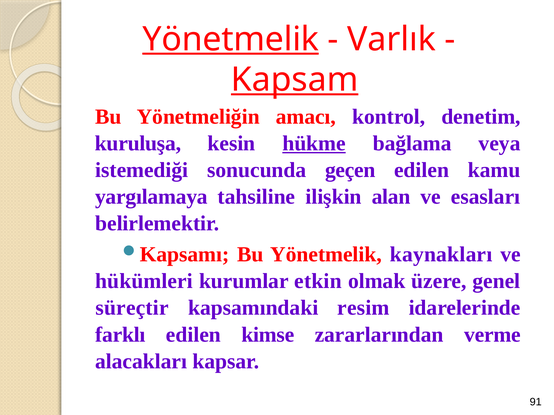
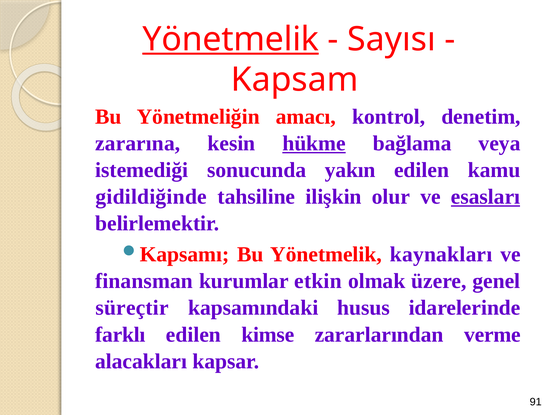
Varlık: Varlık -> Sayısı (392, 39)
Kapsam underline: present -> none (295, 80)
kuruluşa: kuruluşa -> zararına (138, 143)
geçen: geçen -> yakın (350, 170)
yargılamaya: yargılamaya -> gidildiğinde (151, 197)
alan: alan -> olur (391, 197)
esasları underline: none -> present (486, 197)
hükümleri: hükümleri -> finansman (144, 281)
resim: resim -> husus (364, 308)
